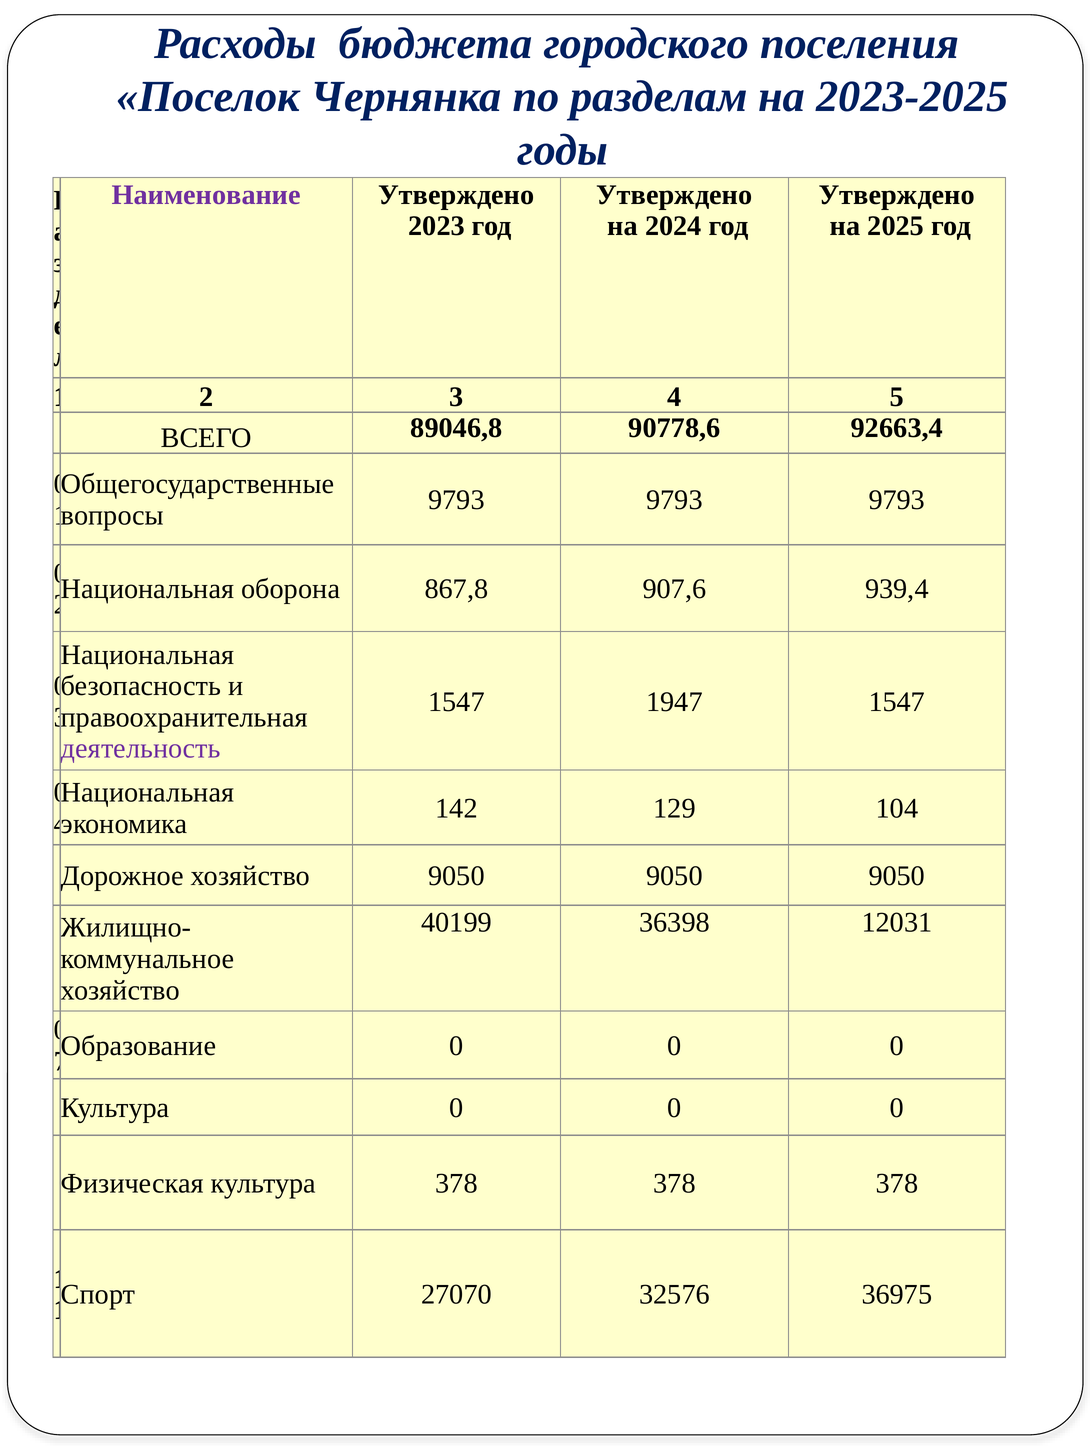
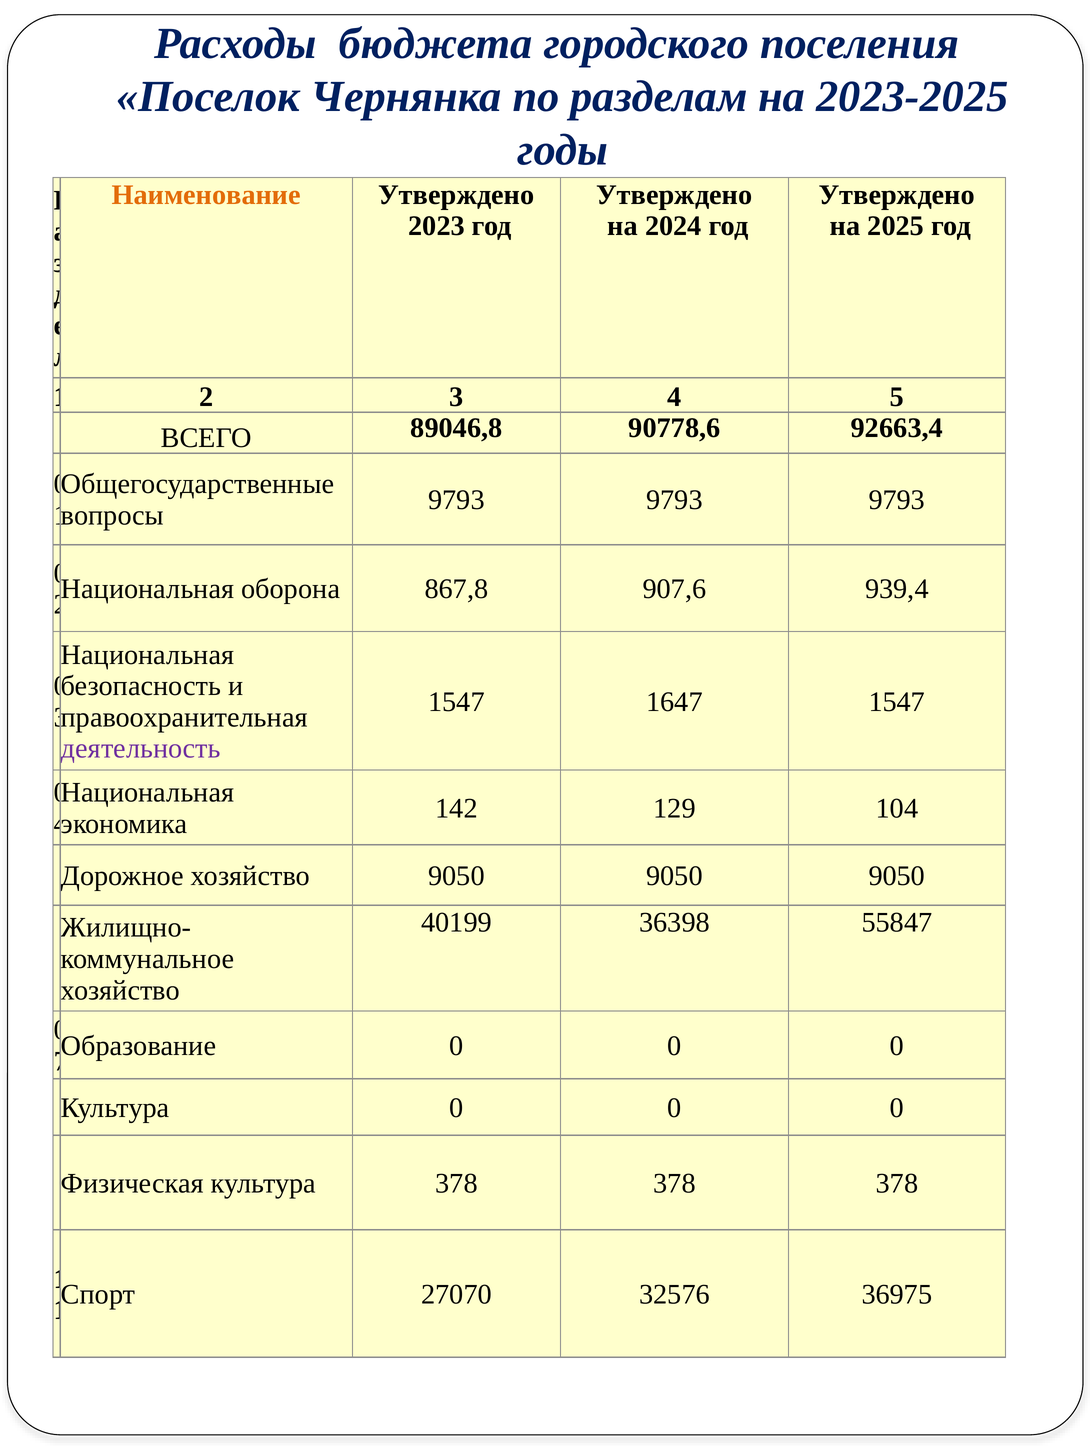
Наименование colour: purple -> orange (206, 195)
1947: 1947 -> 1647 (674, 702)
12031: 12031 -> 55847 (897, 922)
